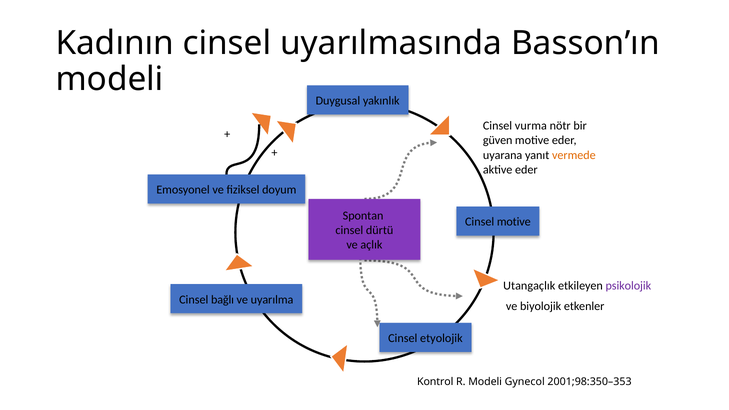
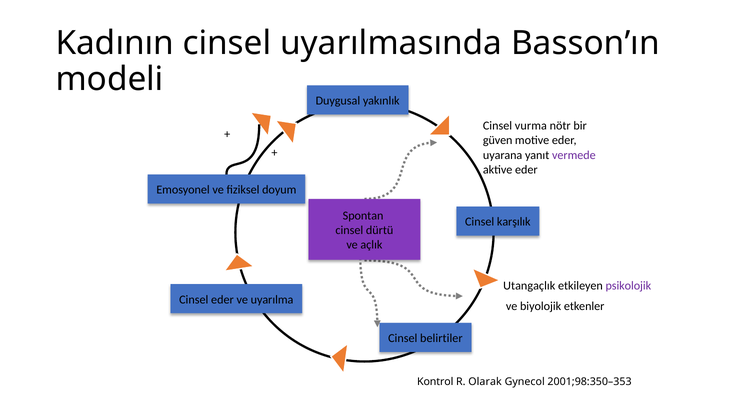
vermede colour: orange -> purple (574, 155)
Cinsel motive: motive -> karşılık (514, 222)
Cinsel bağlı: bağlı -> eder (222, 300)
etyolojik: etyolojik -> belirtiler (441, 338)
R Modeli: Modeli -> Olarak (485, 382)
